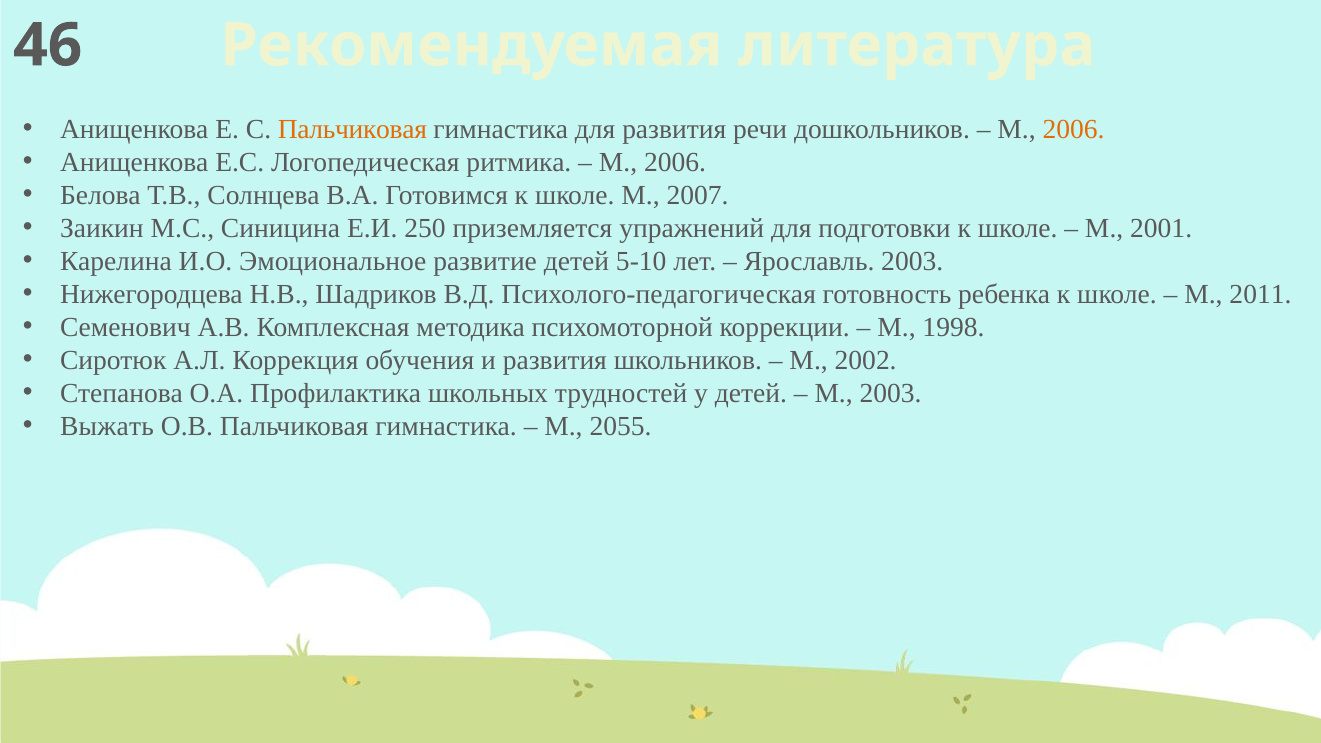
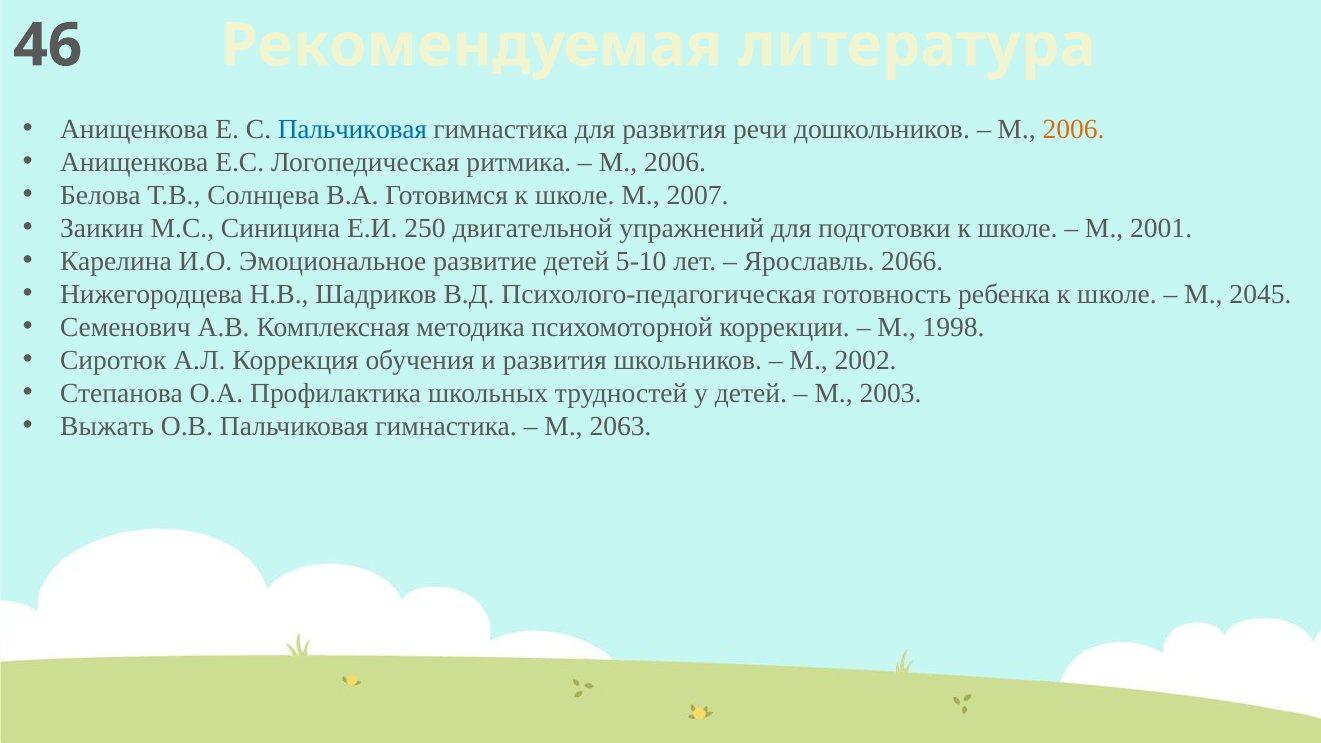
Пальчиковая colour: orange -> blue (352, 129)
приземляется: приземляется -> двигательной (532, 228)
Ярославль 2003: 2003 -> 2066 (912, 261)
2011: 2011 -> 2045 (1260, 294)
2055: 2055 -> 2063 (621, 426)
